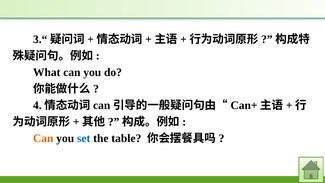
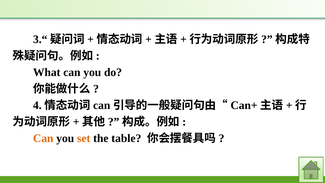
set colour: blue -> orange (84, 138)
